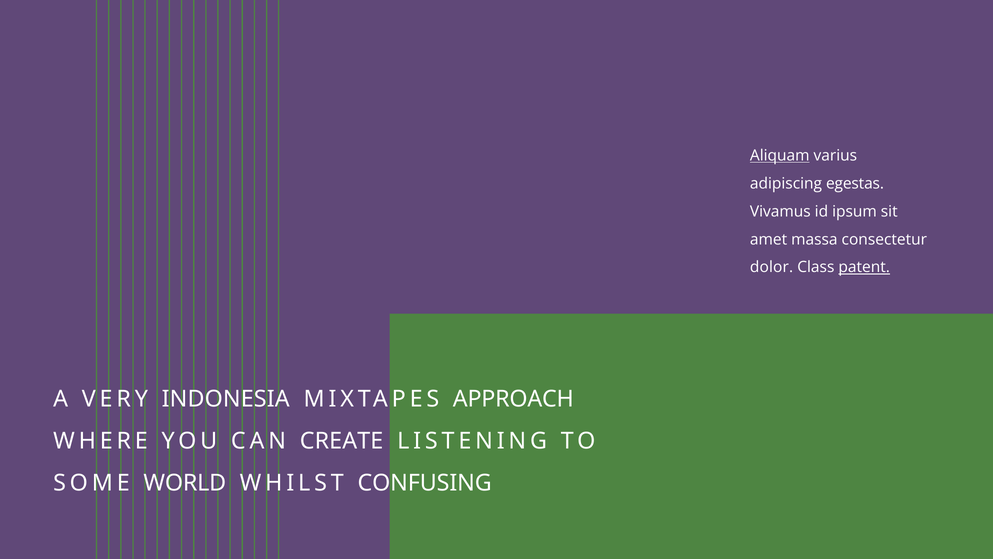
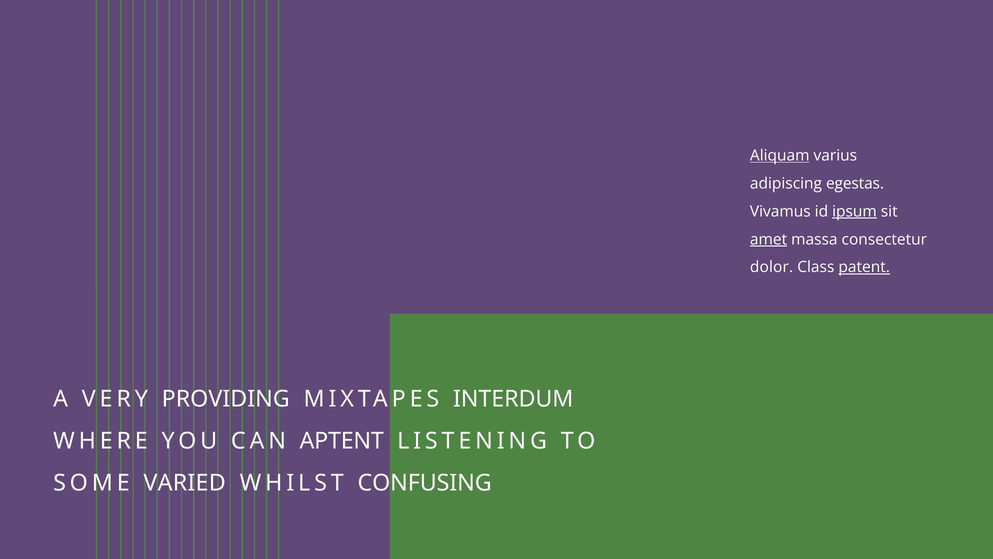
ipsum underline: none -> present (854, 211)
amet underline: none -> present (769, 239)
INDONESIA: INDONESIA -> PROVIDING (226, 399)
APPROACH: APPROACH -> INTERDUM (513, 399)
CREATE: CREATE -> APTENT (342, 441)
WORLD: WORLD -> VARIED (185, 483)
